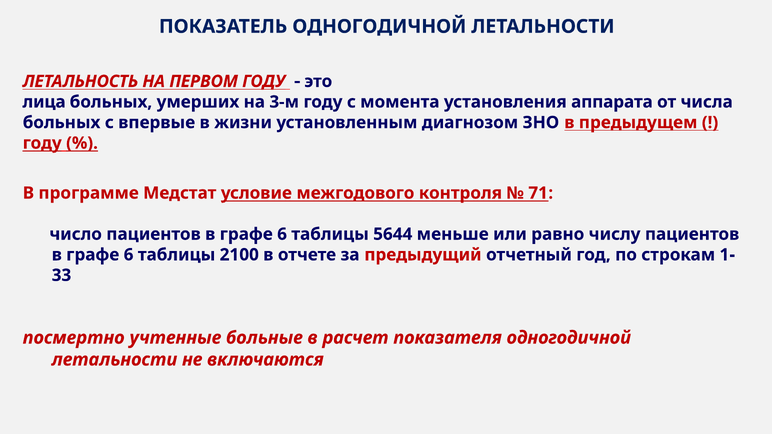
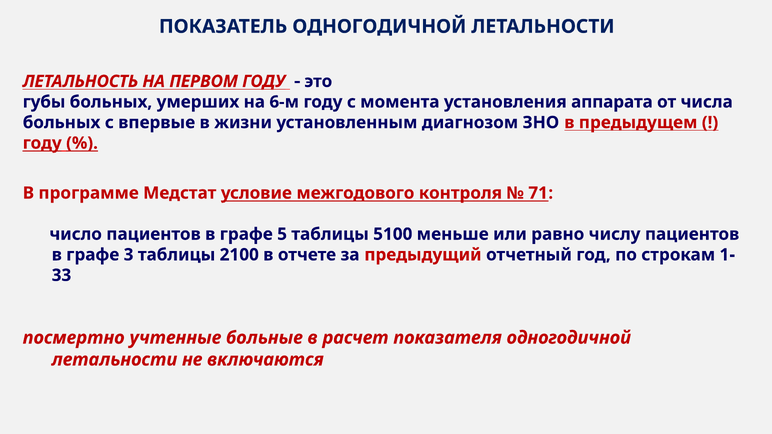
лица: лица -> губы (44, 102)
3-м: 3-м -> 6-м (284, 102)
6: 6 -> 5 (282, 234)
5644: 5644 -> 5100 (393, 234)
6: 6 -> 3 (129, 255)
